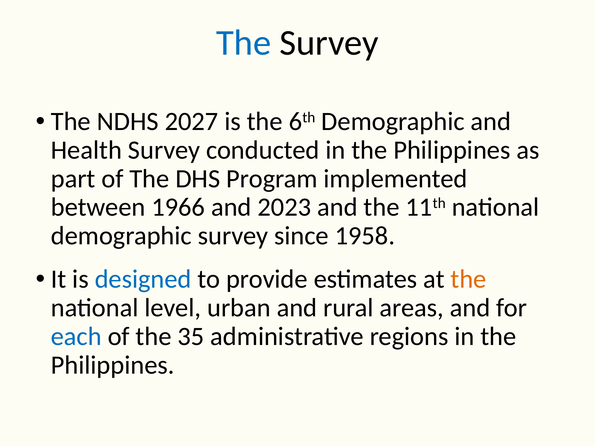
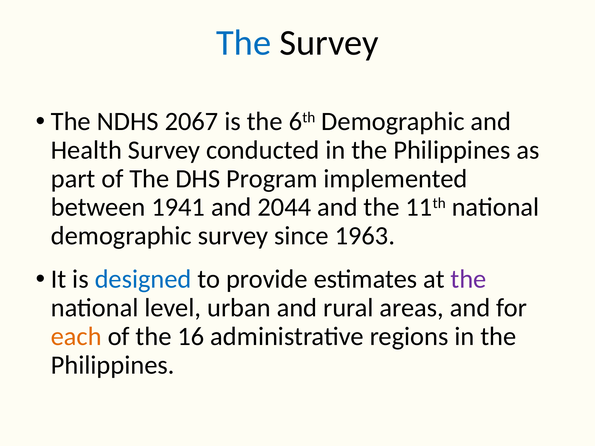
2027: 2027 -> 2067 (192, 122)
1966: 1966 -> 1941 (178, 207)
2023: 2023 -> 2044 (284, 207)
1958: 1958 -> 1963 (365, 236)
the colour: orange -> purple (469, 279)
each colour: blue -> orange (76, 337)
35: 35 -> 16 (191, 337)
